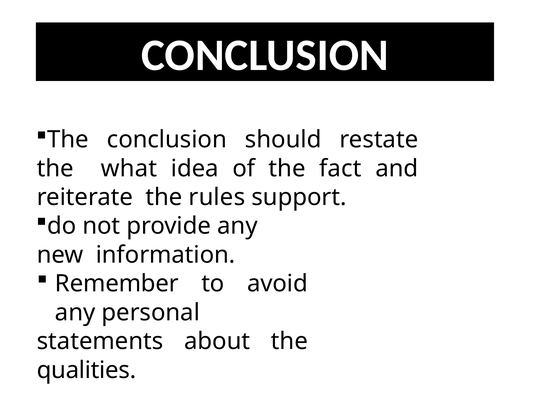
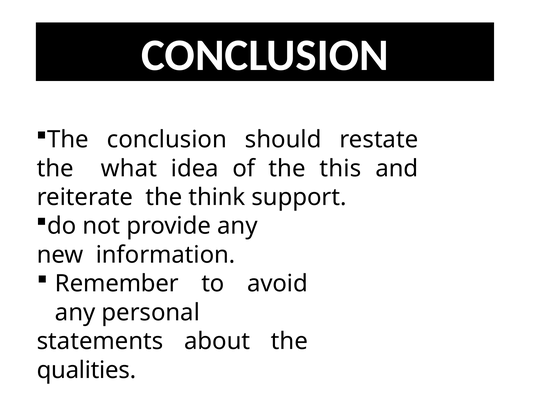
fact: fact -> this (340, 168)
rules: rules -> think (217, 197)
